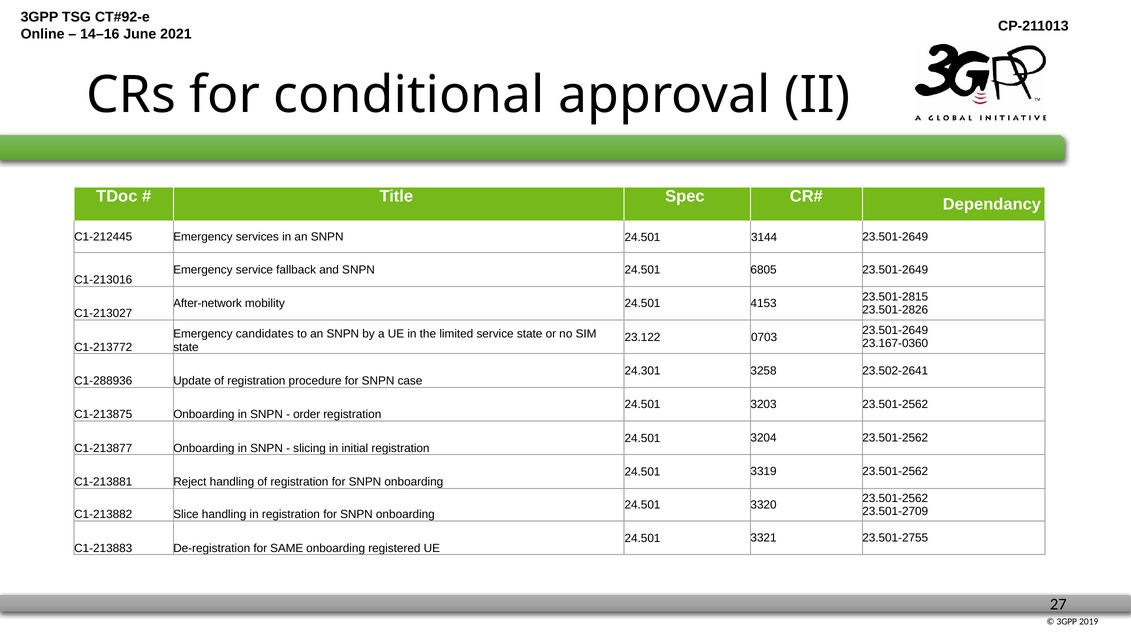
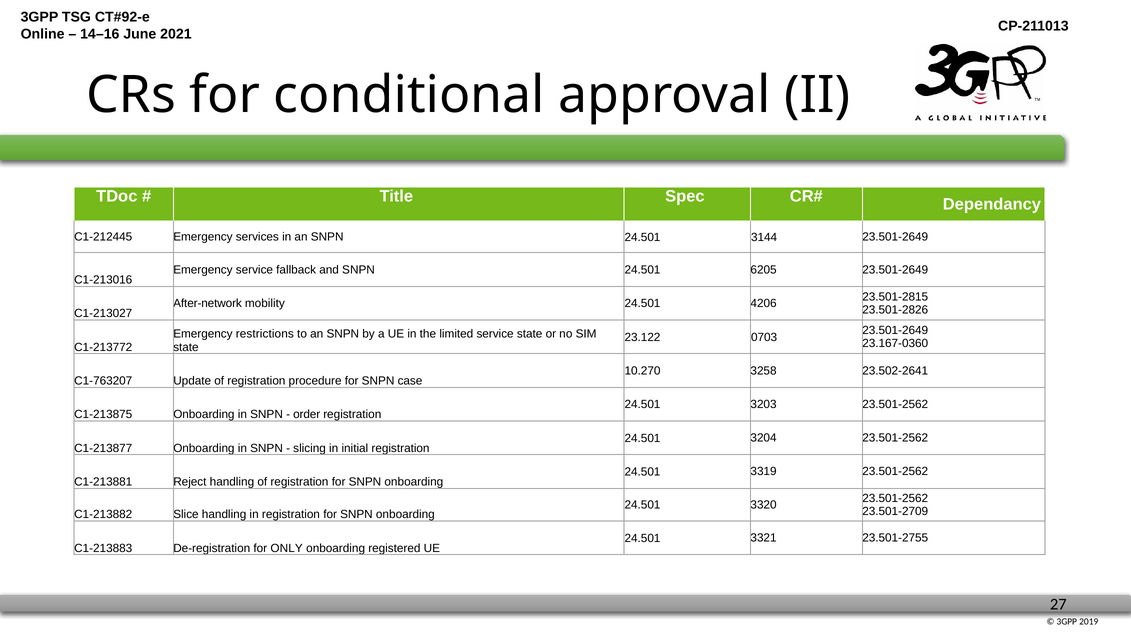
6805: 6805 -> 6205 (764, 270)
4153: 4153 -> 4206 (764, 303)
candidates: candidates -> restrictions (265, 334)
24.301: 24.301 -> 10.270 (643, 371)
C1-288936: C1-288936 -> C1-763207 (103, 381)
SAME: SAME -> ONLY (287, 548)
